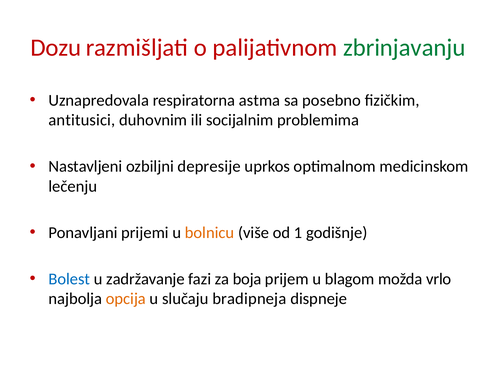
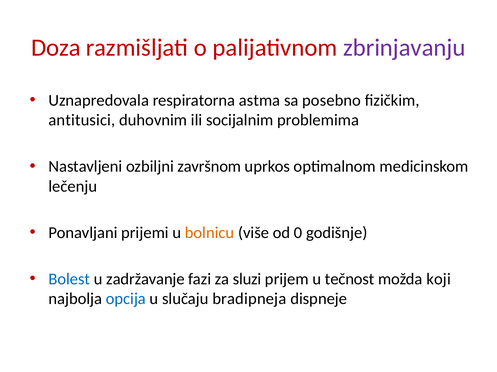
Dozu: Dozu -> Doza (56, 48)
zbrinjavanju colour: green -> purple (404, 48)
depresije: depresije -> završnom (209, 167)
1: 1 -> 0 (298, 233)
boja: boja -> sluzi (247, 279)
blagom: blagom -> tečnost (350, 279)
vrlo: vrlo -> koji (439, 279)
opcija colour: orange -> blue (126, 299)
